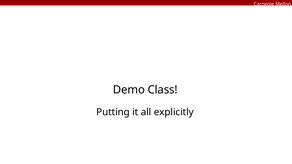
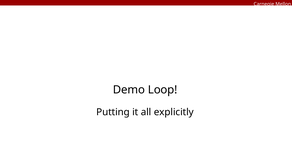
Class: Class -> Loop (163, 90)
